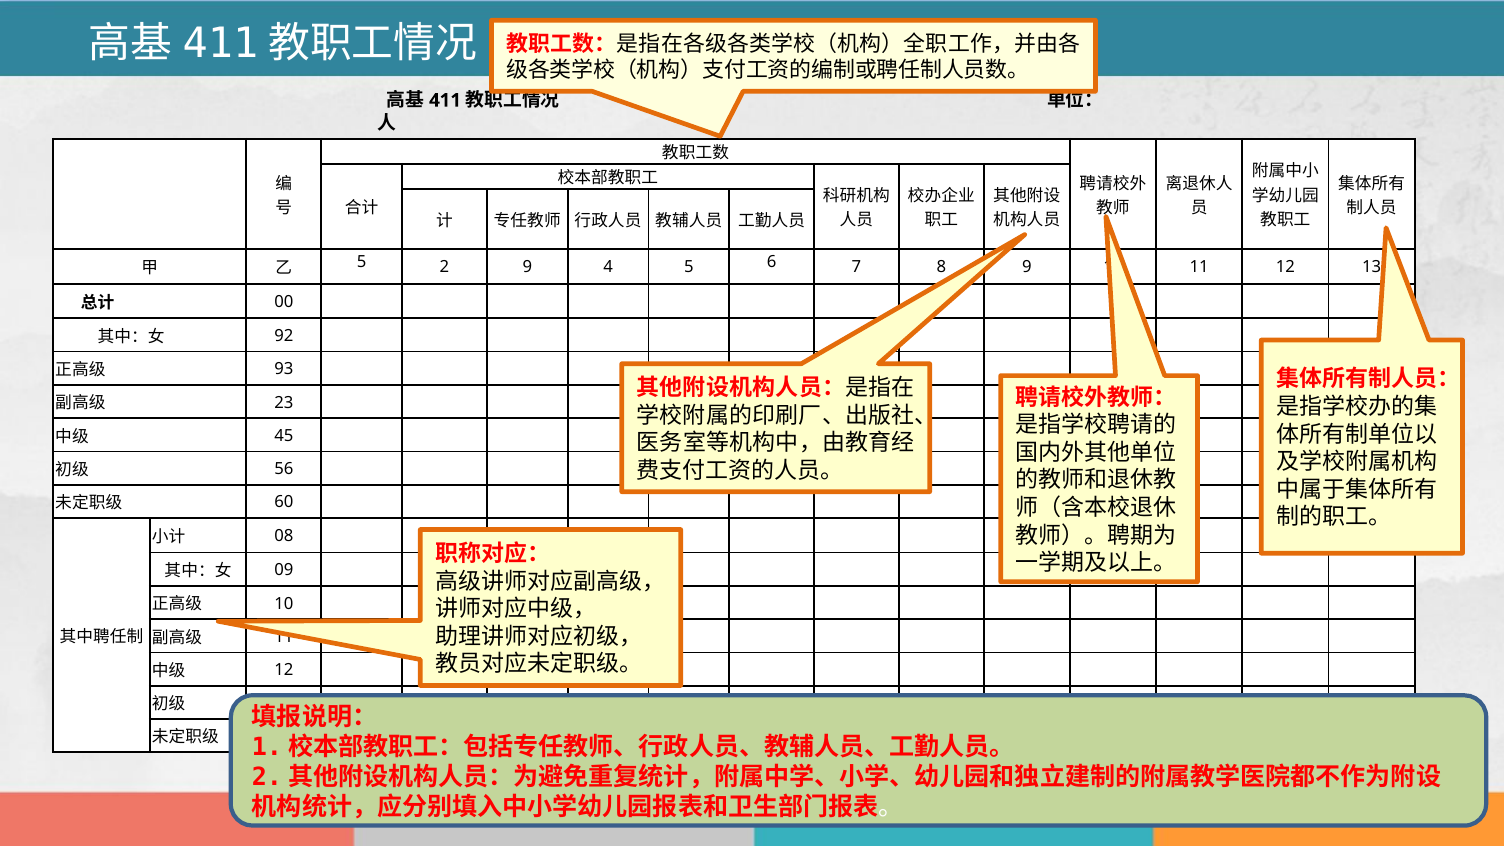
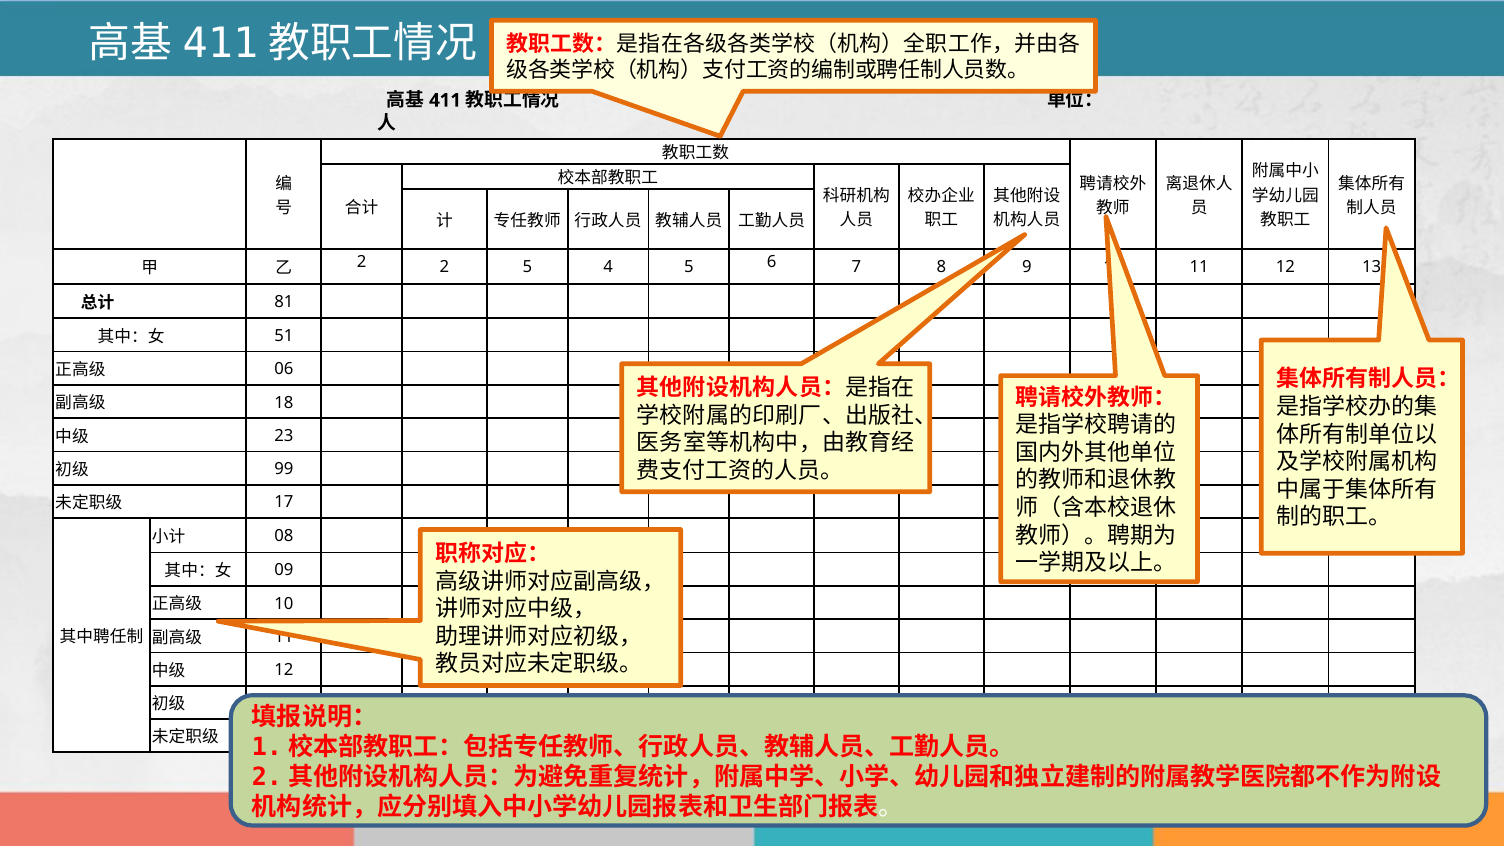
5: 5 -> 2 (362, 262)
2 9: 9 -> 5 (527, 267)
00: 00 -> 81 (284, 302)
92: 92 -> 51 (284, 336)
93: 93 -> 06 (284, 369)
23: 23 -> 18 (284, 403)
45: 45 -> 23 (284, 436)
56: 56 -> 99 (284, 469)
60: 60 -> 17 (284, 502)
